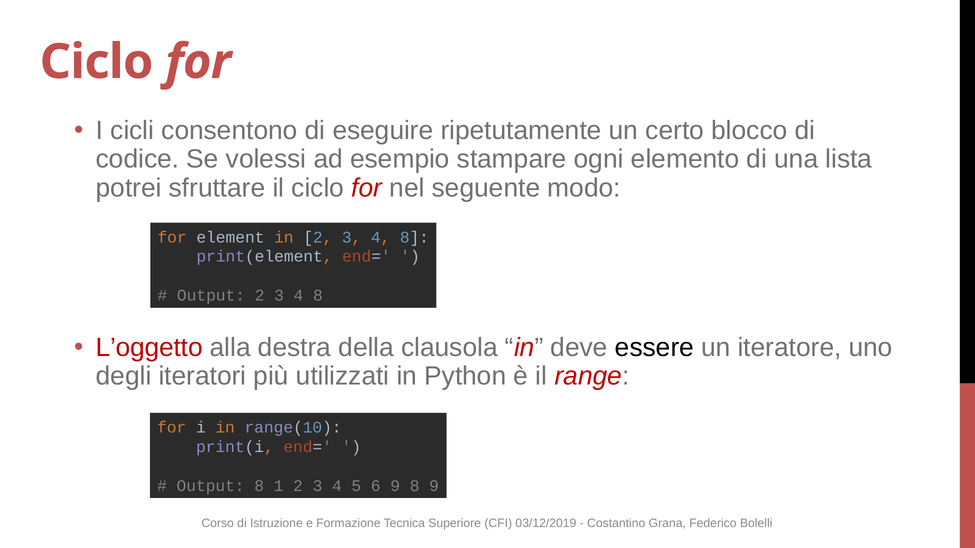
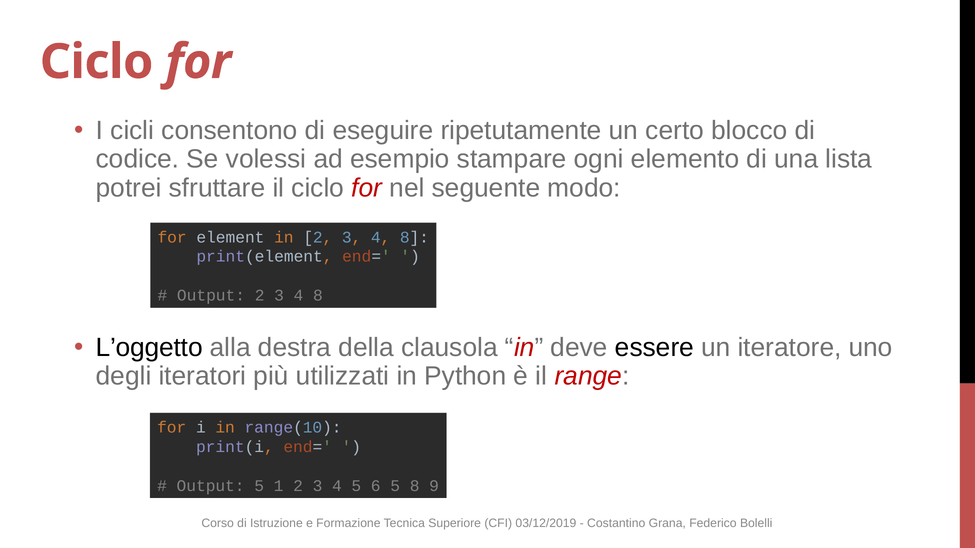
L’oggetto colour: red -> black (149, 348)
Output 8: 8 -> 5 (259, 486)
6 9: 9 -> 5 (395, 486)
